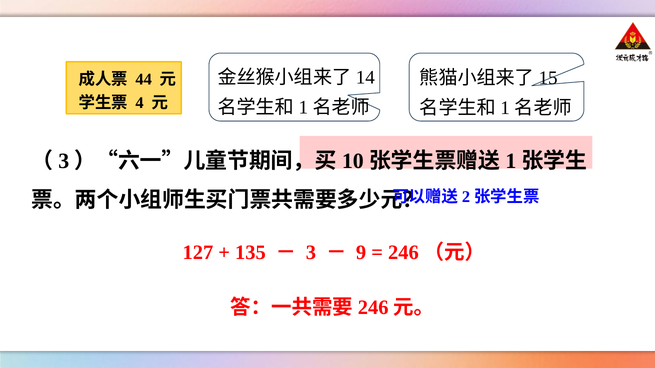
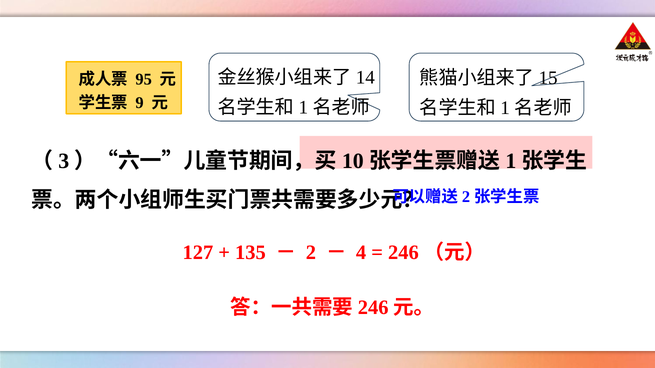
44: 44 -> 95 (144, 79)
4: 4 -> 9 (140, 103)
3: 3 -> 2 (311, 253)
9: 9 -> 4 (361, 253)
